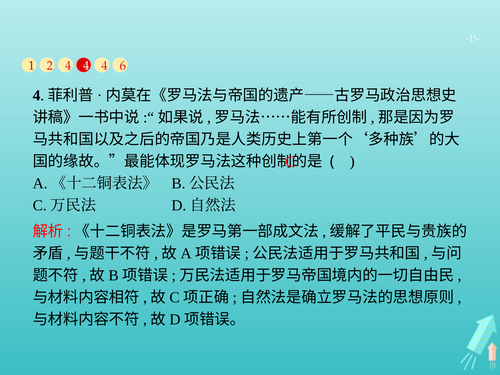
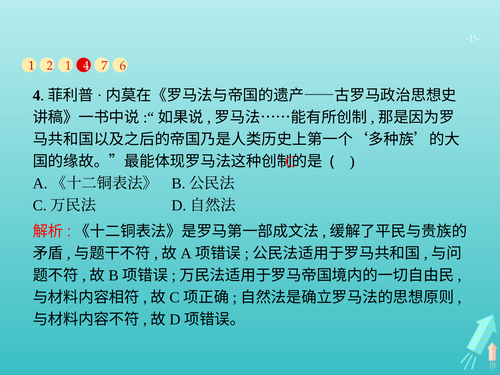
2 4: 4 -> 1 (68, 66)
4: 4 -> 7 (105, 66)
